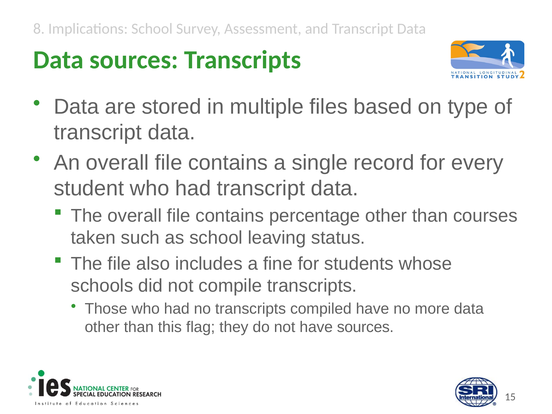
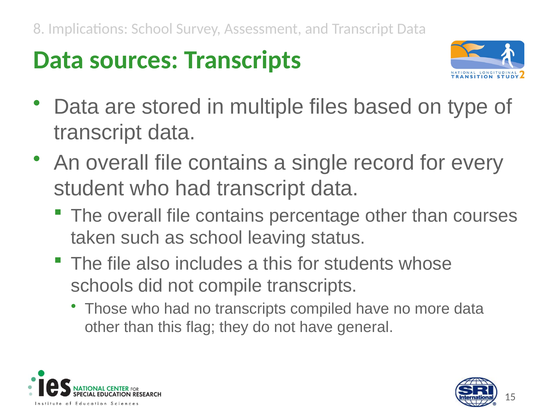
a fine: fine -> this (278, 264)
have sources: sources -> general (365, 327)
